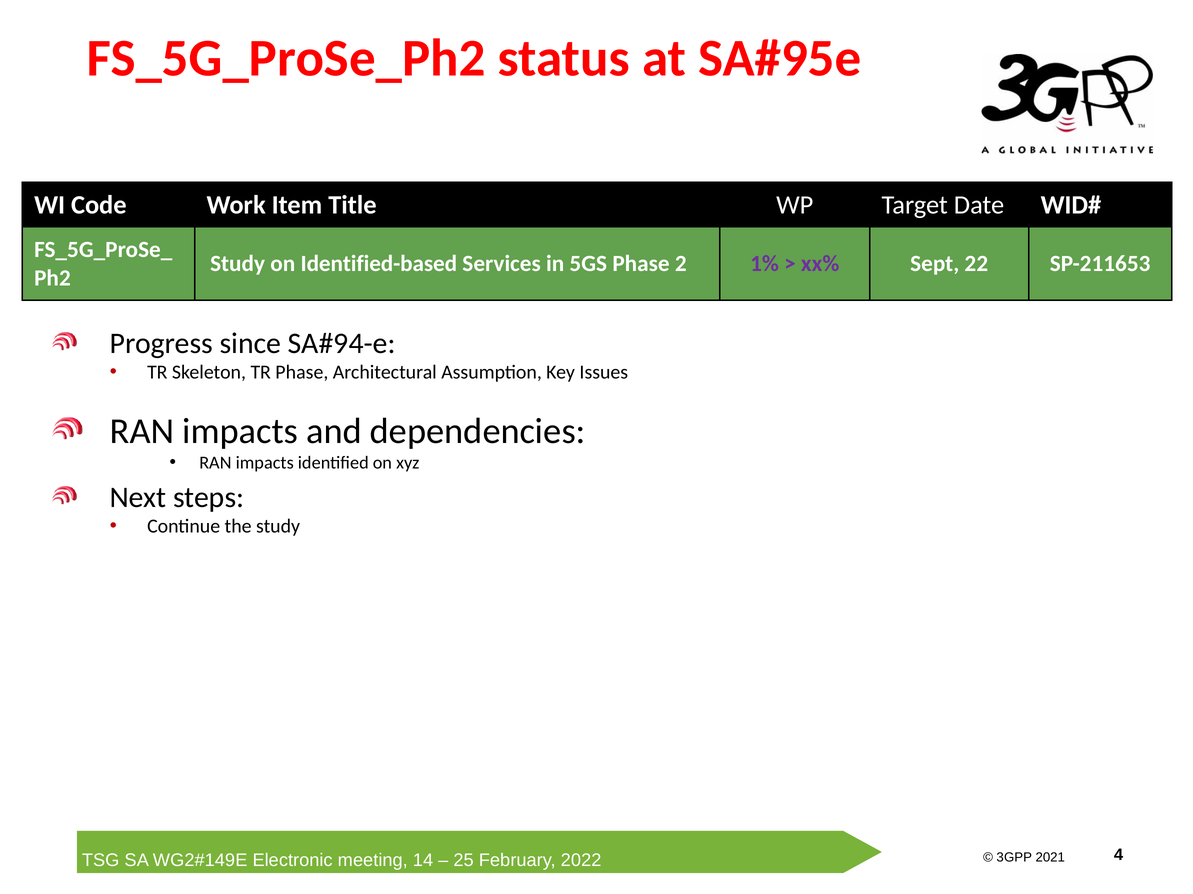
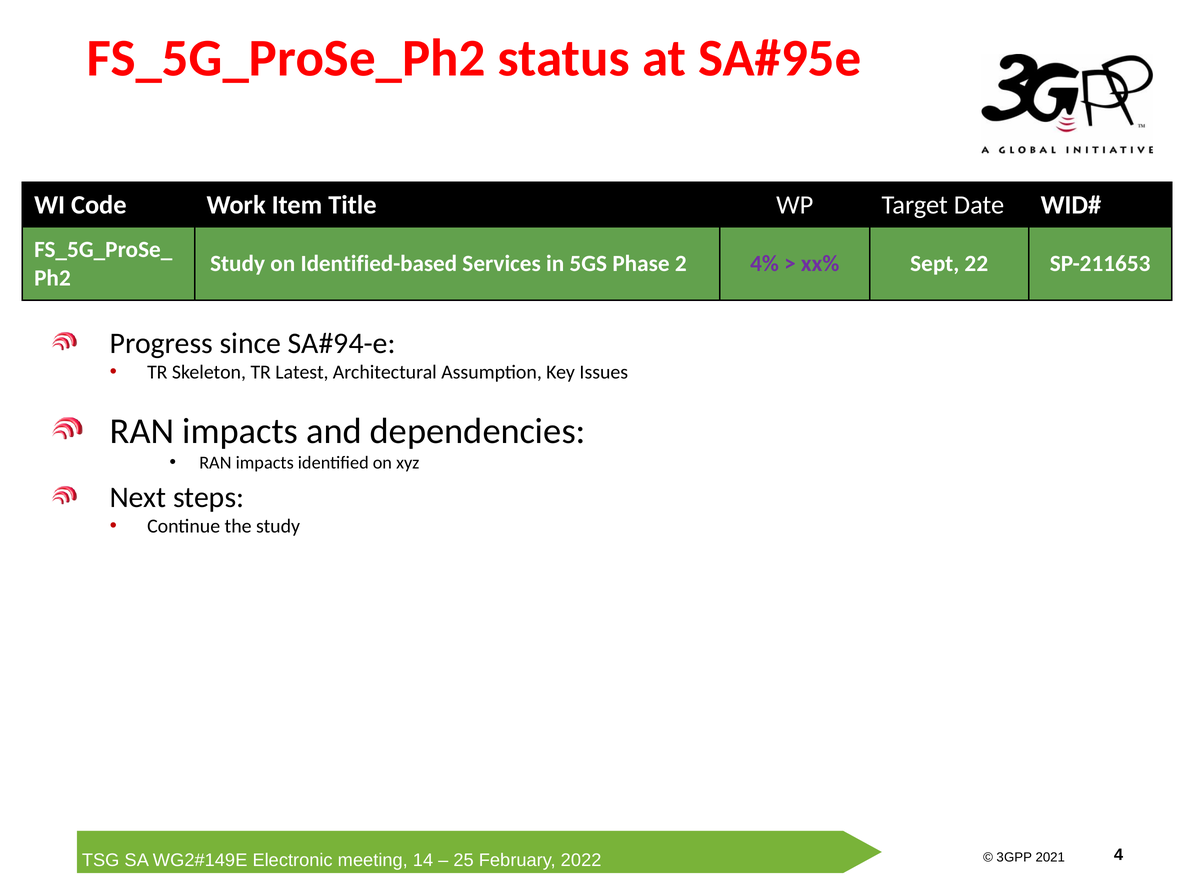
1%: 1% -> 4% (765, 264)
TR Phase: Phase -> Latest (302, 373)
